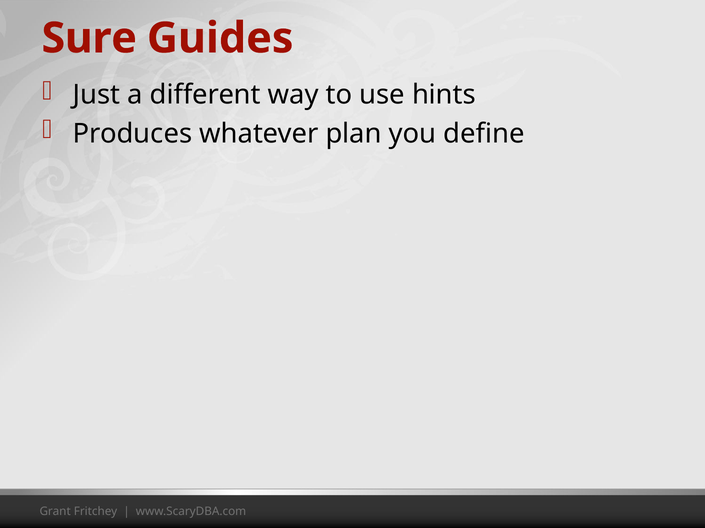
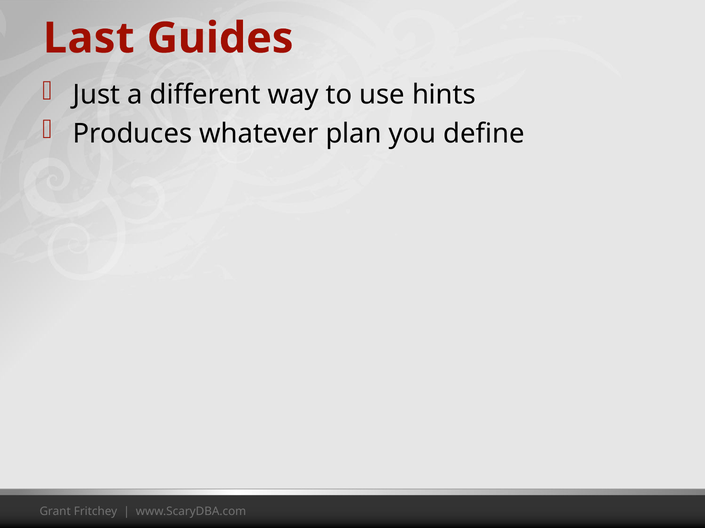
Sure: Sure -> Last (89, 38)
